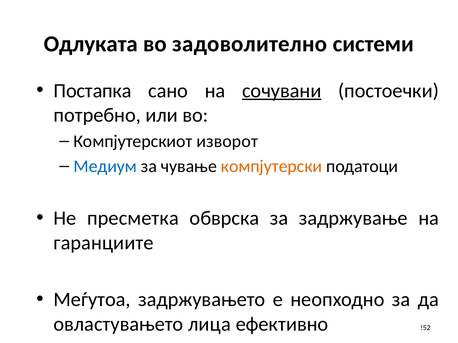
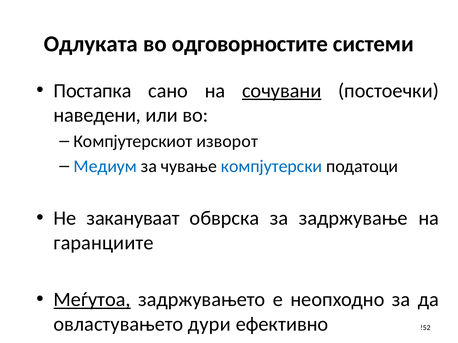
задоволително: задоволително -> одговорностите (250, 44)
потребно: потребно -> наведени (97, 115)
компјутерски colour: orange -> blue (272, 166)
пресметка: пресметка -> закануваат (133, 219)
Меѓутоа underline: none -> present (92, 300)
лица: лица -> дури (209, 324)
